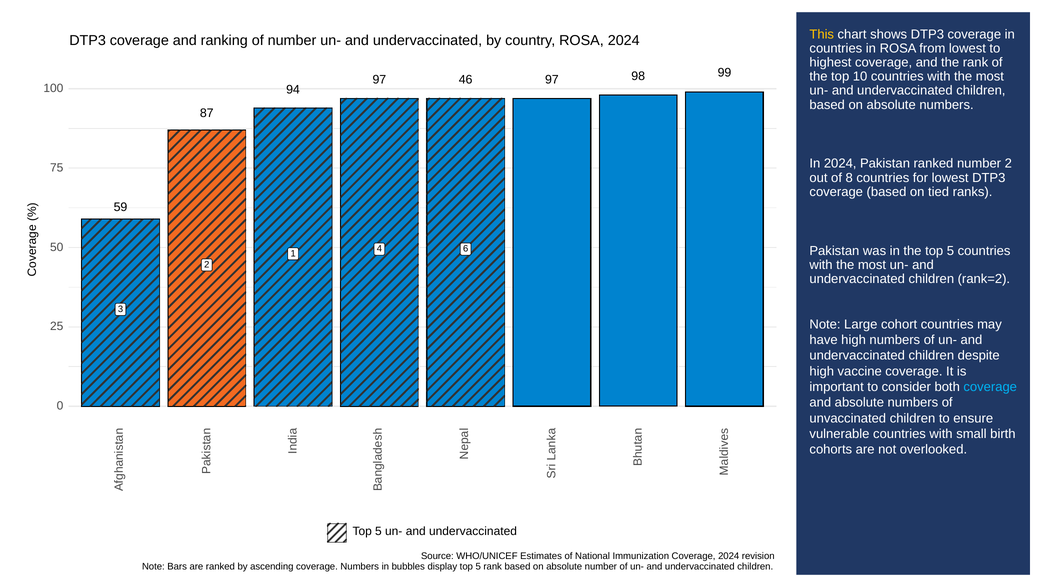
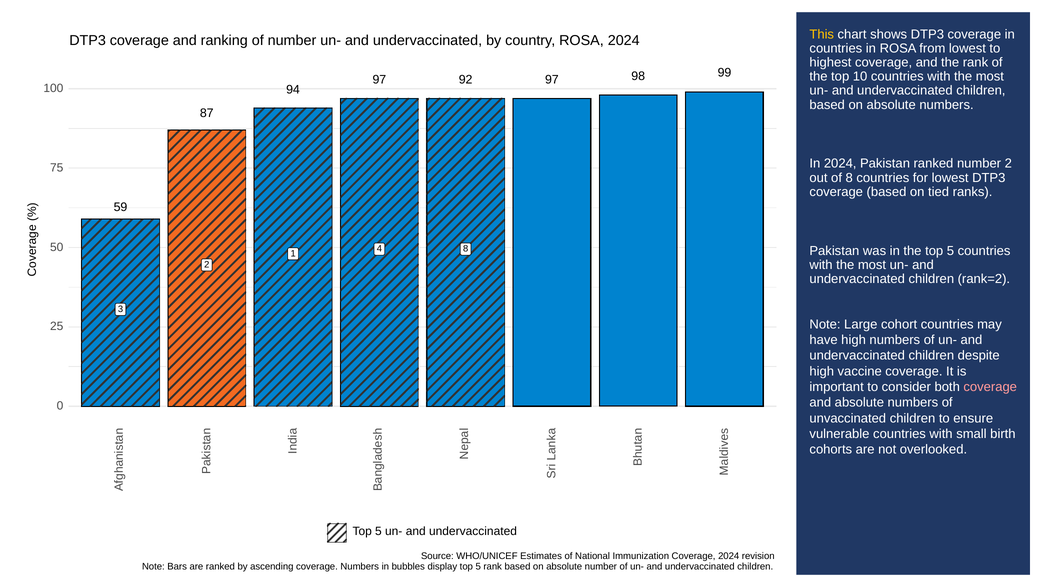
46: 46 -> 92 (466, 79)
4 6: 6 -> 8 (466, 249)
coverage colour: light blue -> pink (990, 387)
